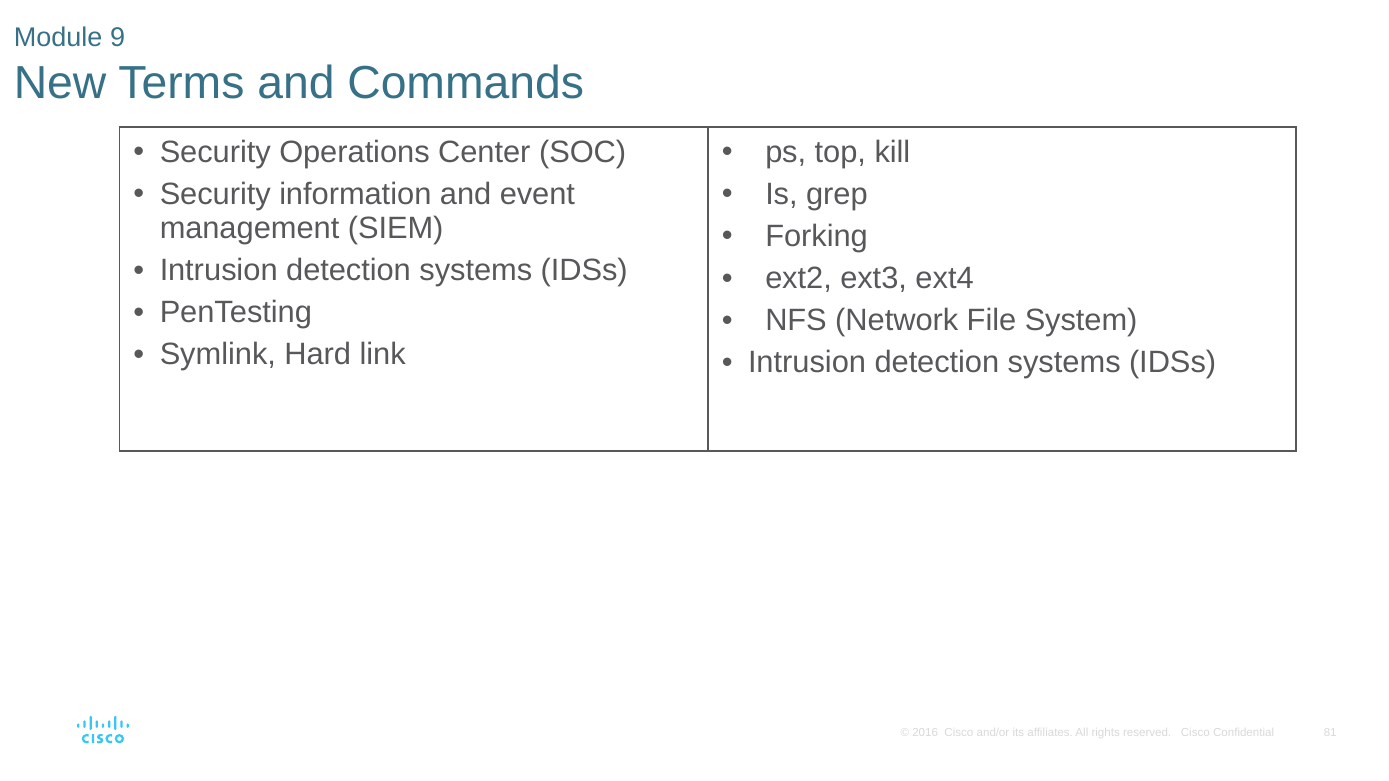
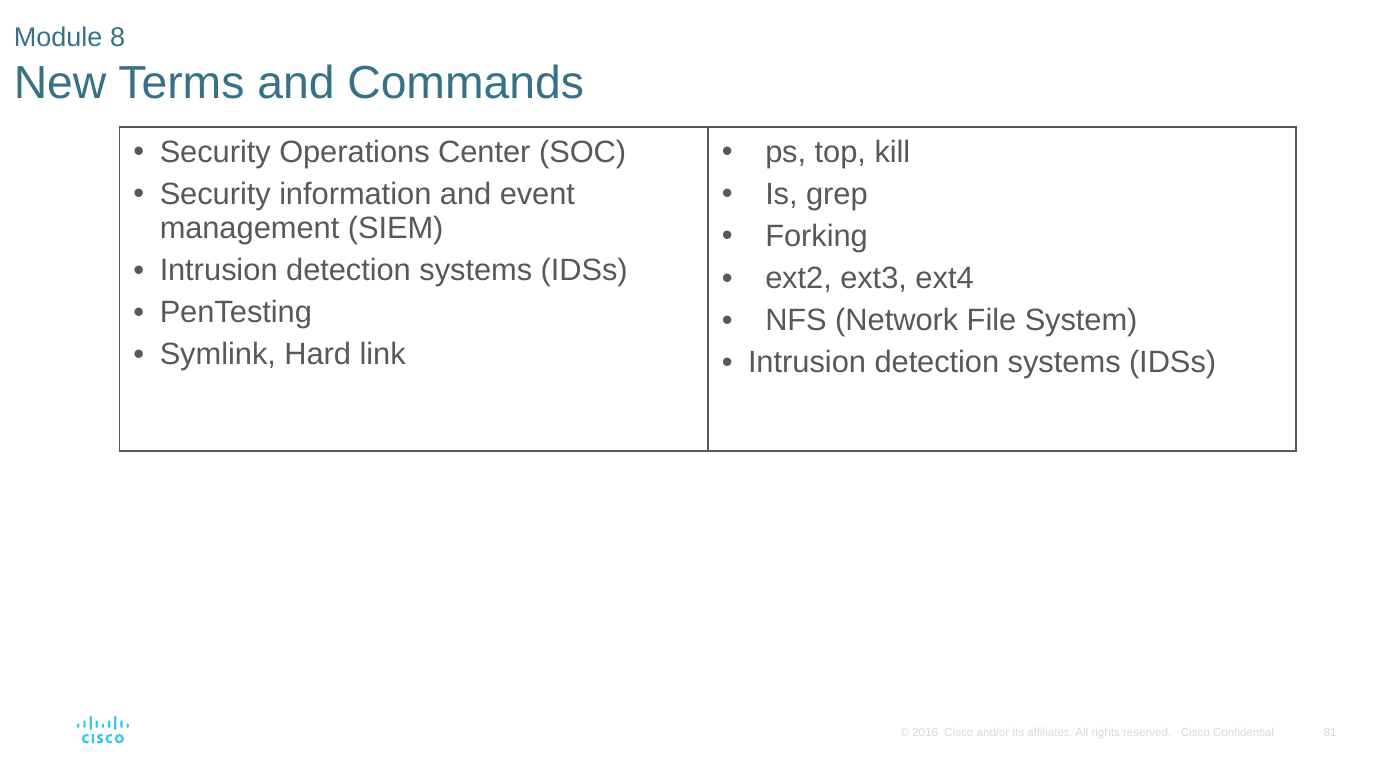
9: 9 -> 8 (118, 38)
